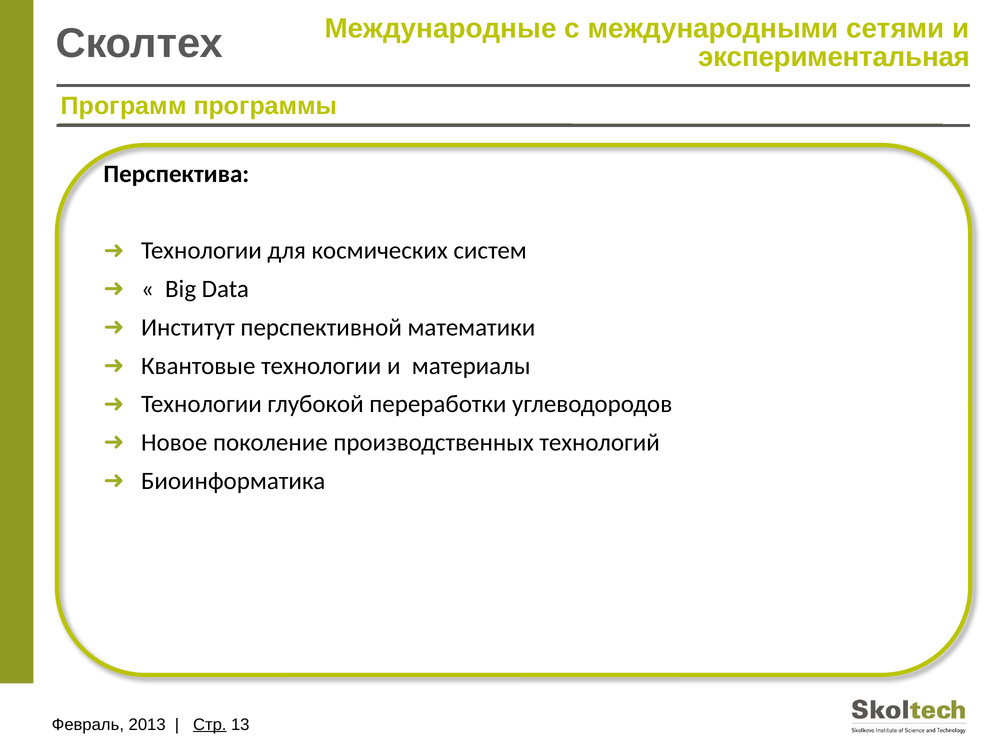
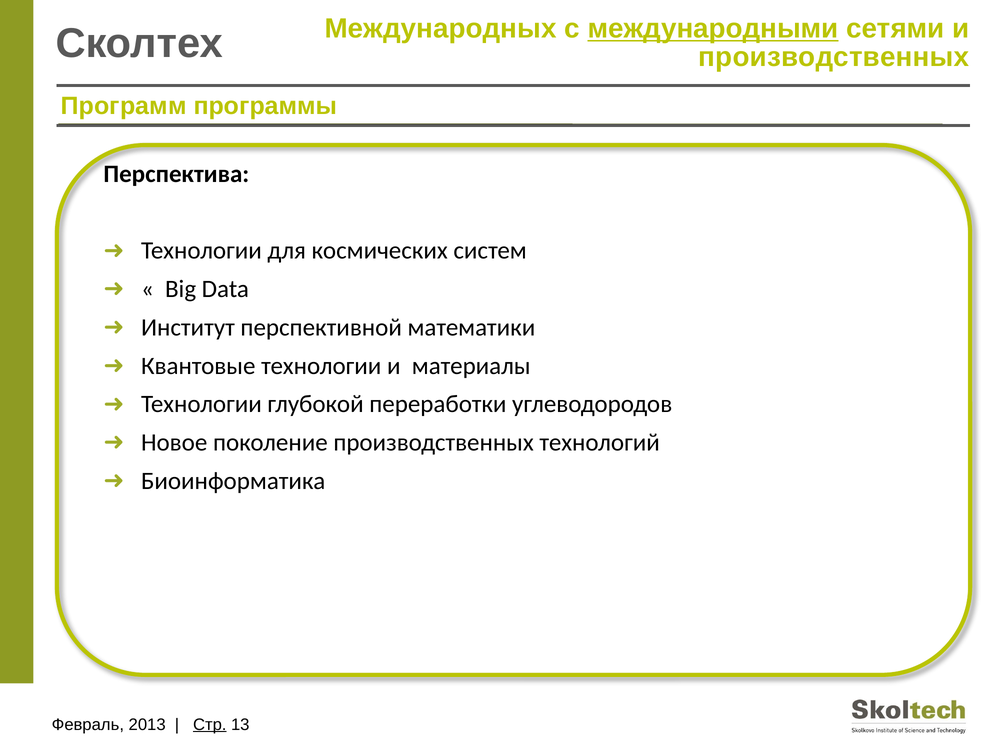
Международные: Международные -> Международных (441, 29)
международными underline: none -> present (713, 29)
экспериментальная: экспериментальная -> производственных (834, 57)
